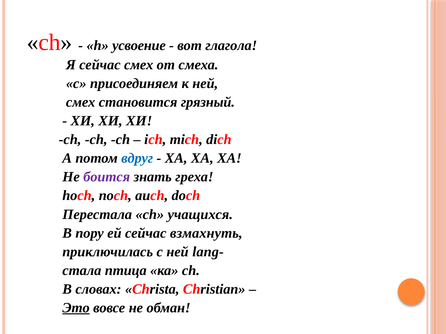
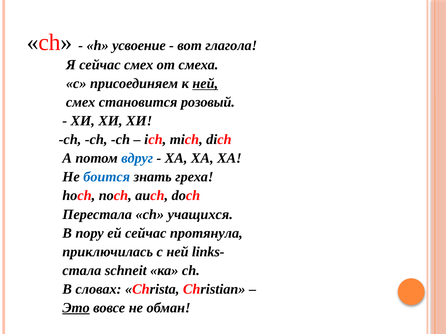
ней underline: none -> present (205, 84)
грязный: грязный -> розовый (208, 102)
боится colour: purple -> blue (107, 177)
взмахнуть: взмахнуть -> протянула (206, 233)
lang-: lang- -> links- (208, 252)
птица: птица -> schneit (126, 271)
